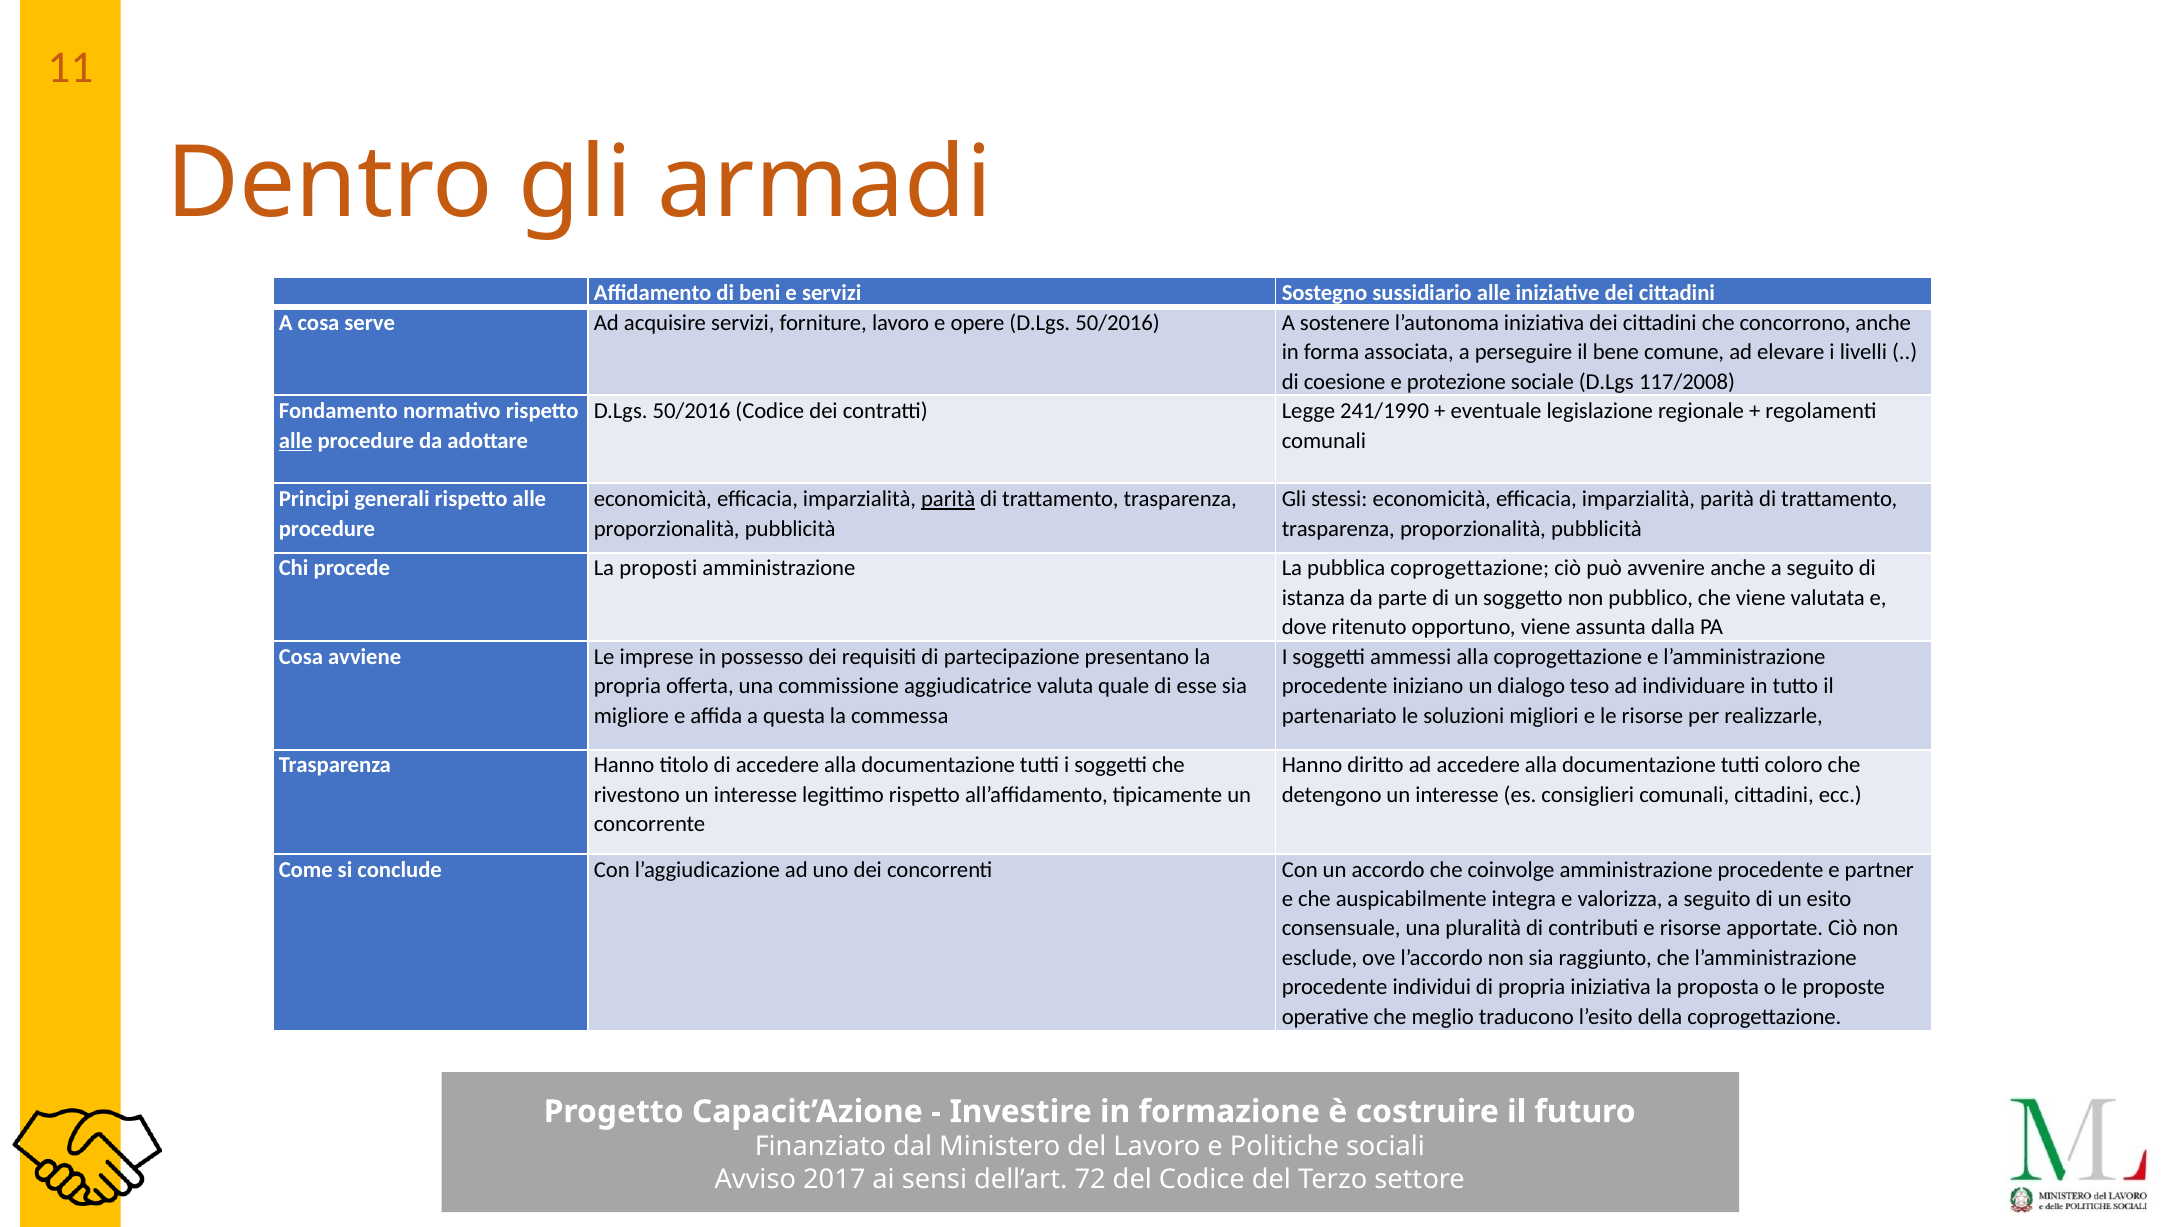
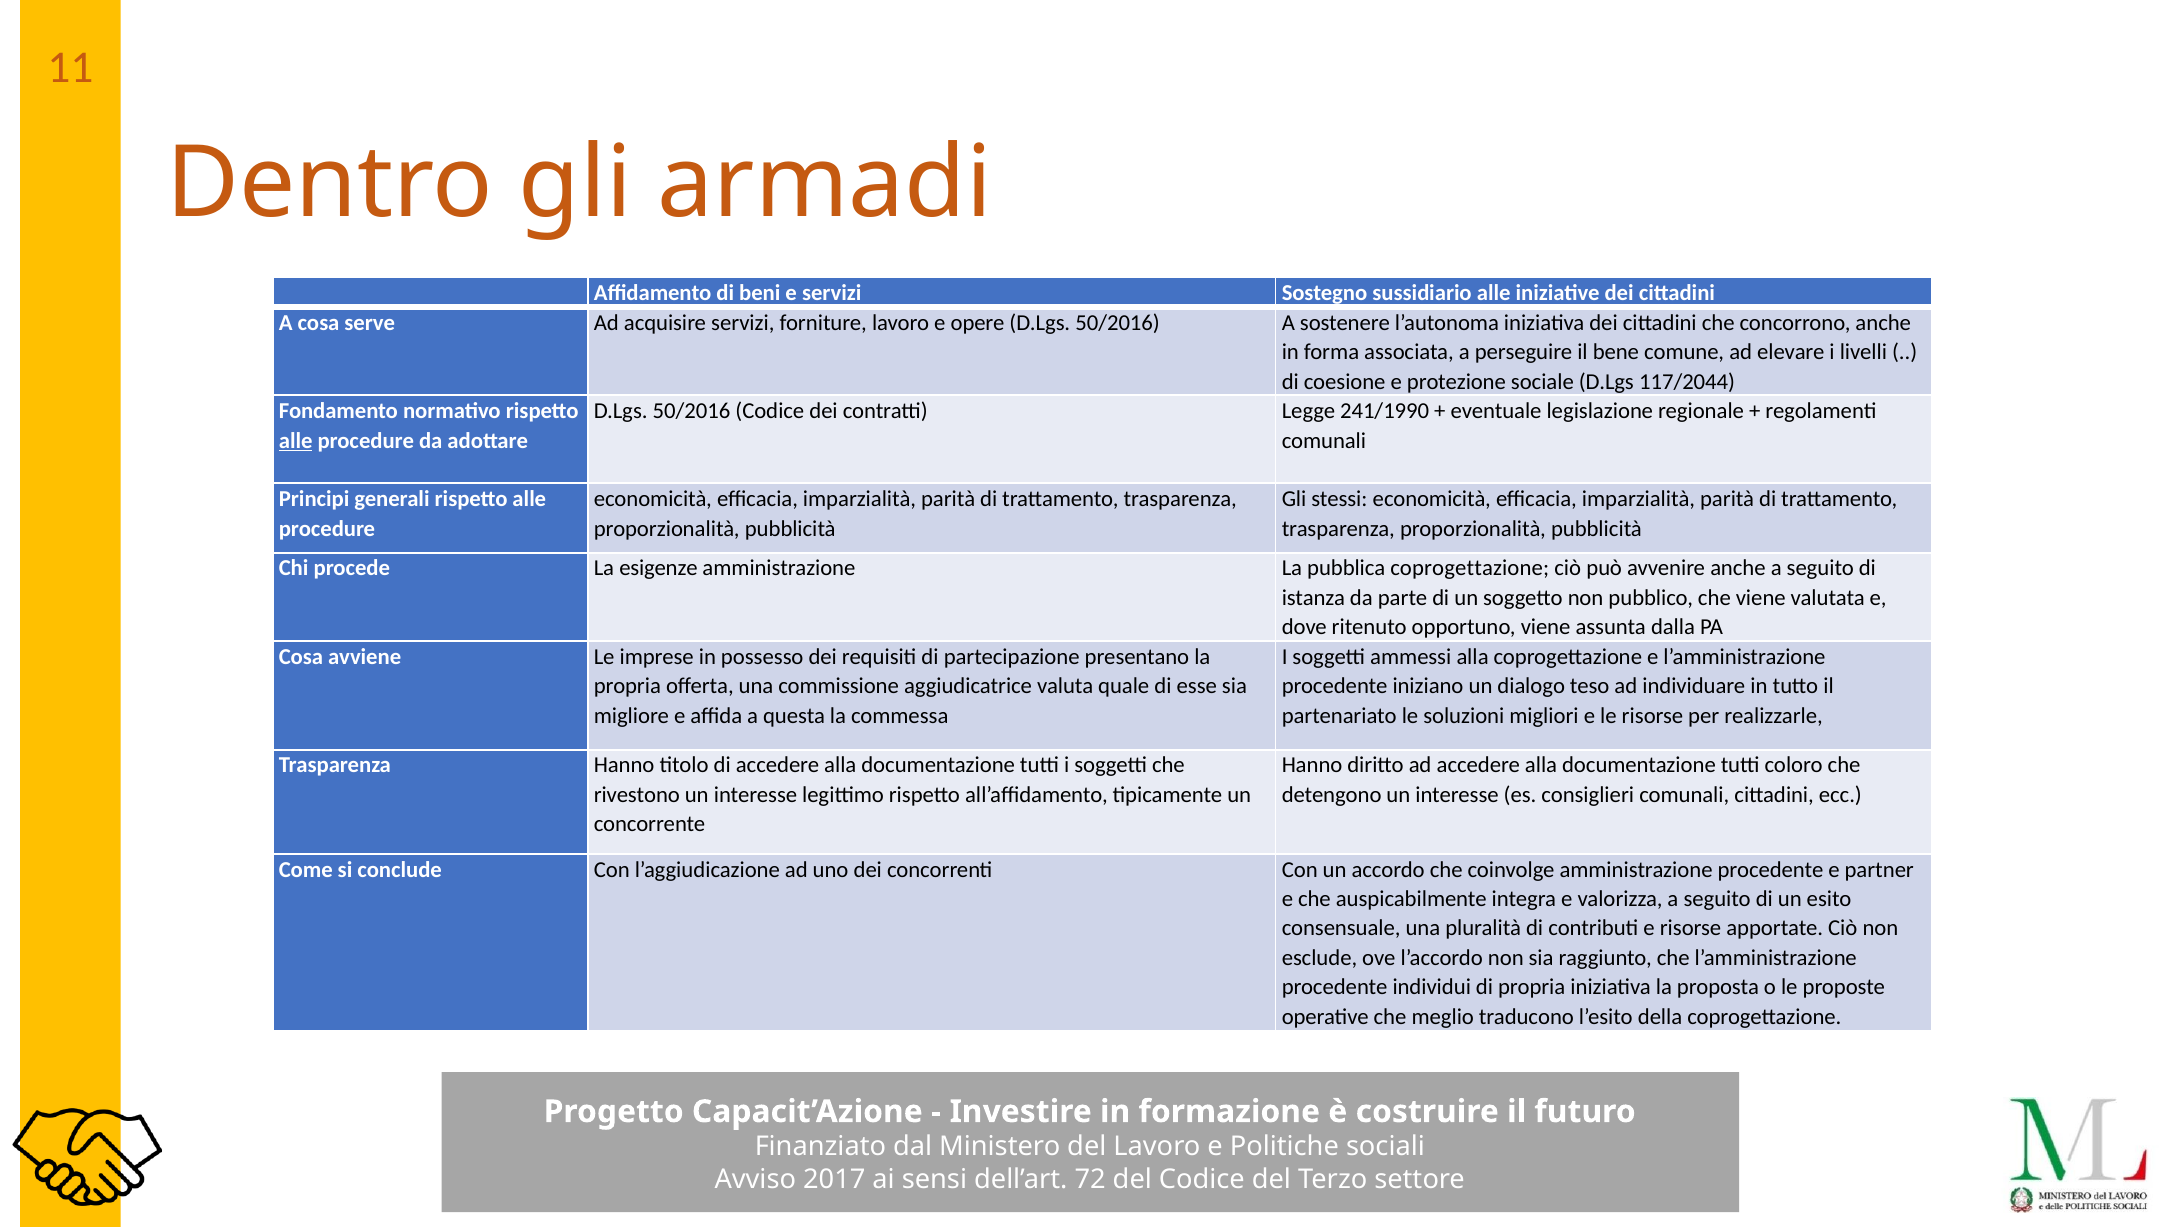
117/2008: 117/2008 -> 117/2044 (1687, 382)
parità underline: present -> none (948, 499)
proposti: proposti -> esigenze (658, 568)
